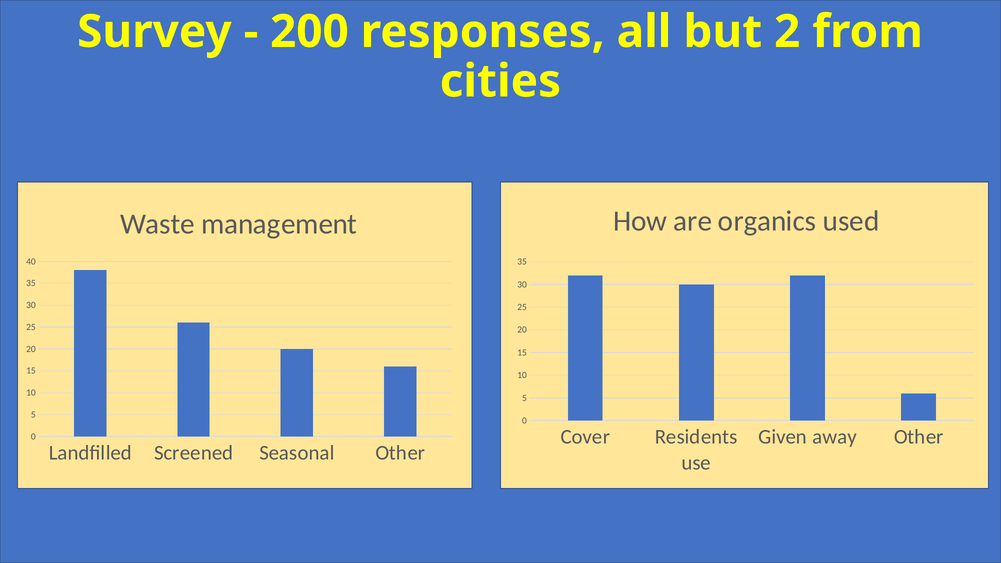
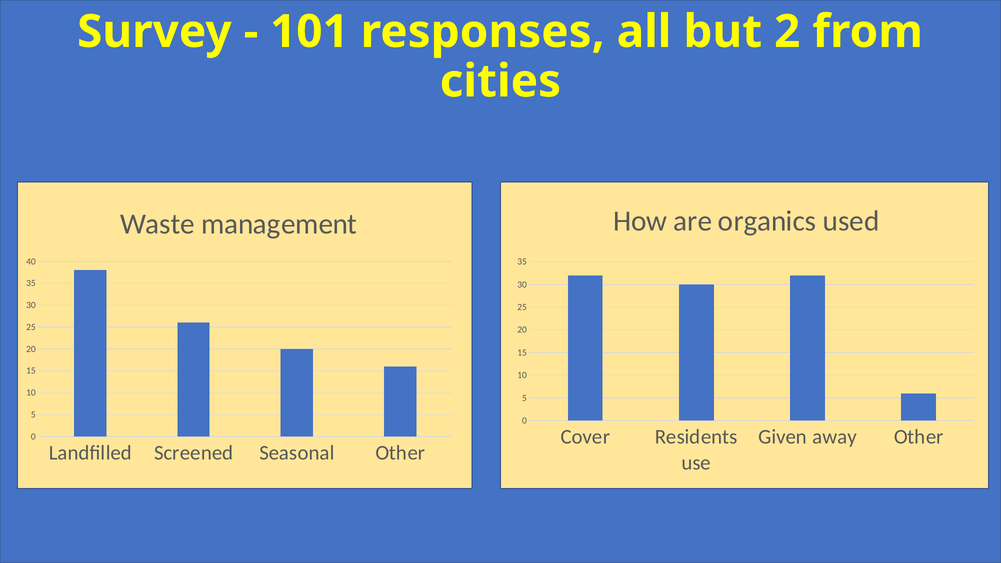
200: 200 -> 101 (309, 32)
